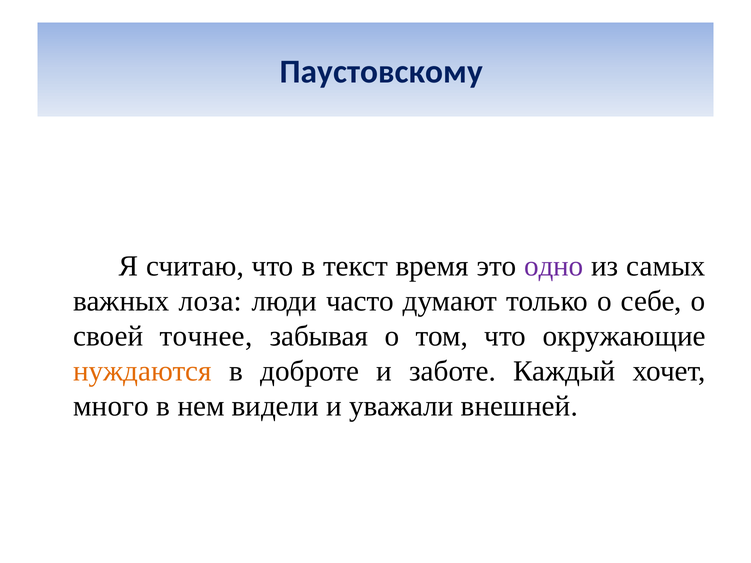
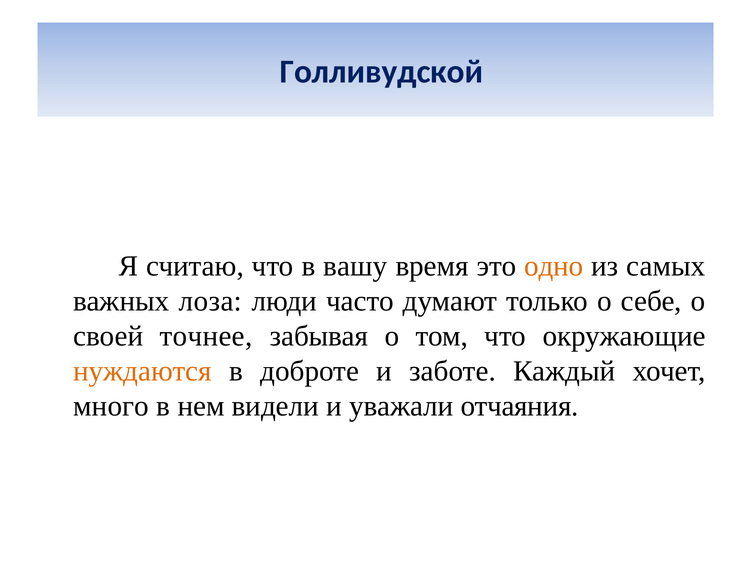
Паустовскому: Паустовскому -> Голливудской (381, 72)
текст: текст -> вашу (355, 266)
одно colour: purple -> orange (554, 266)
внешней: внешней -> отчаяния (520, 406)
